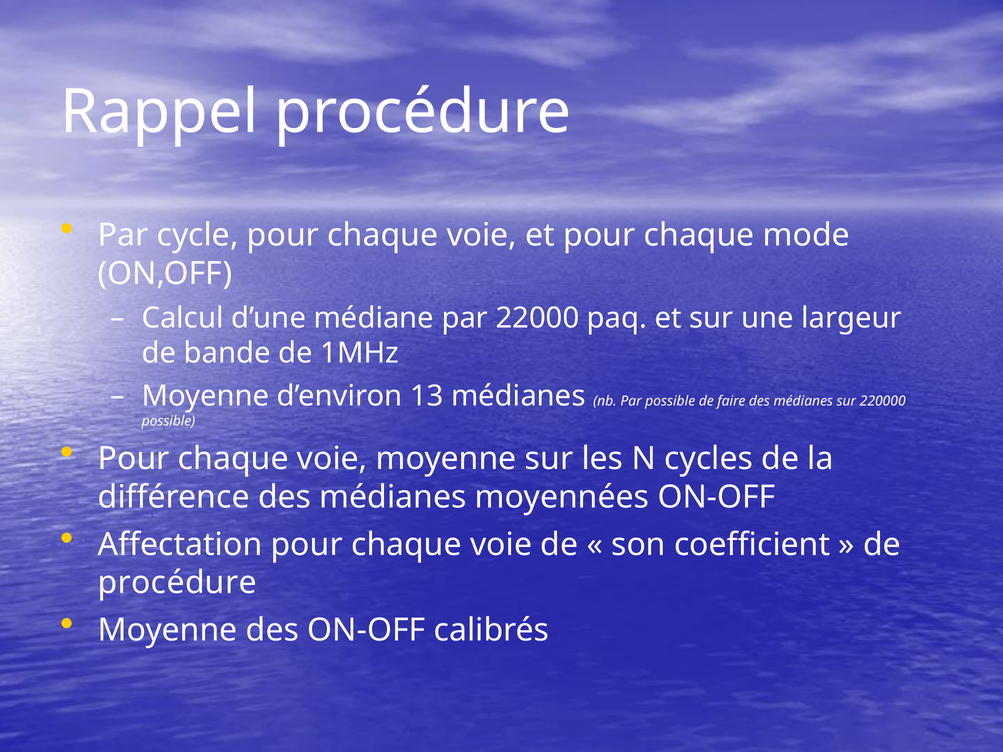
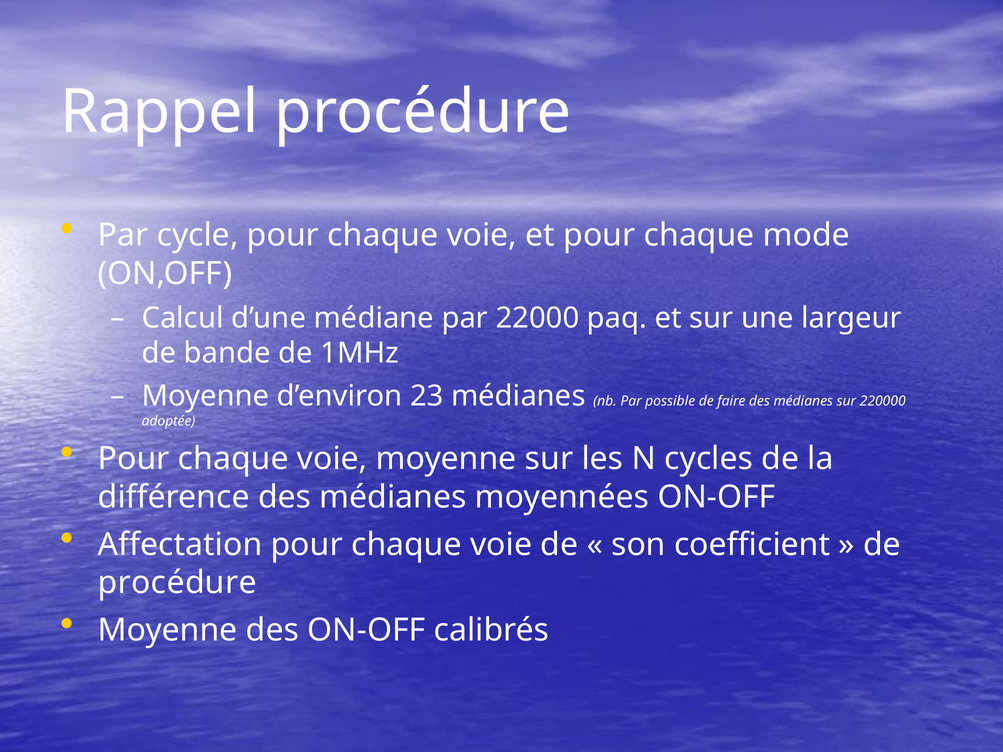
13: 13 -> 23 (427, 396)
possible: possible -> adoptée (169, 421)
